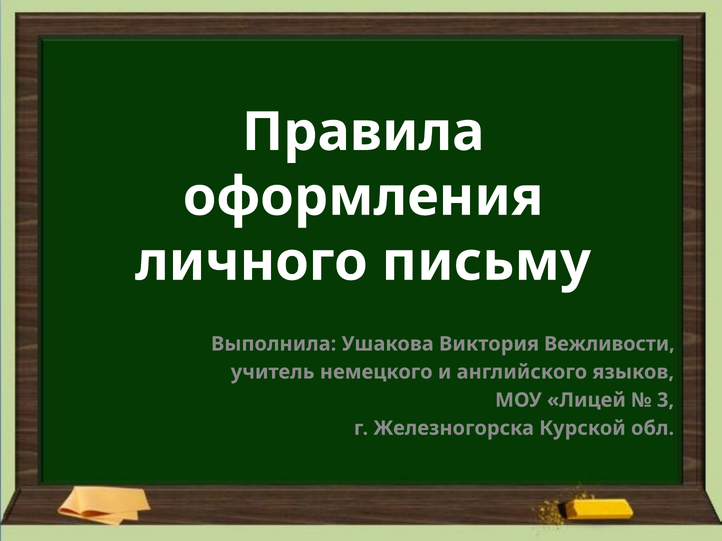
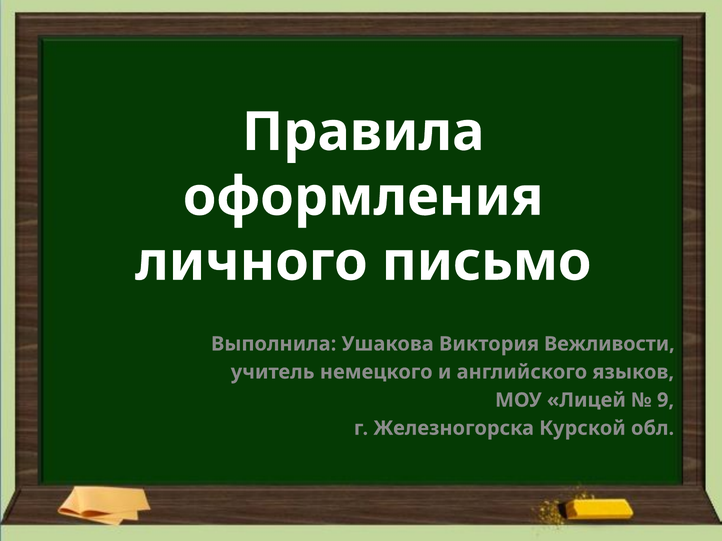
письму: письму -> письмо (487, 262)
3: 3 -> 9 (666, 400)
